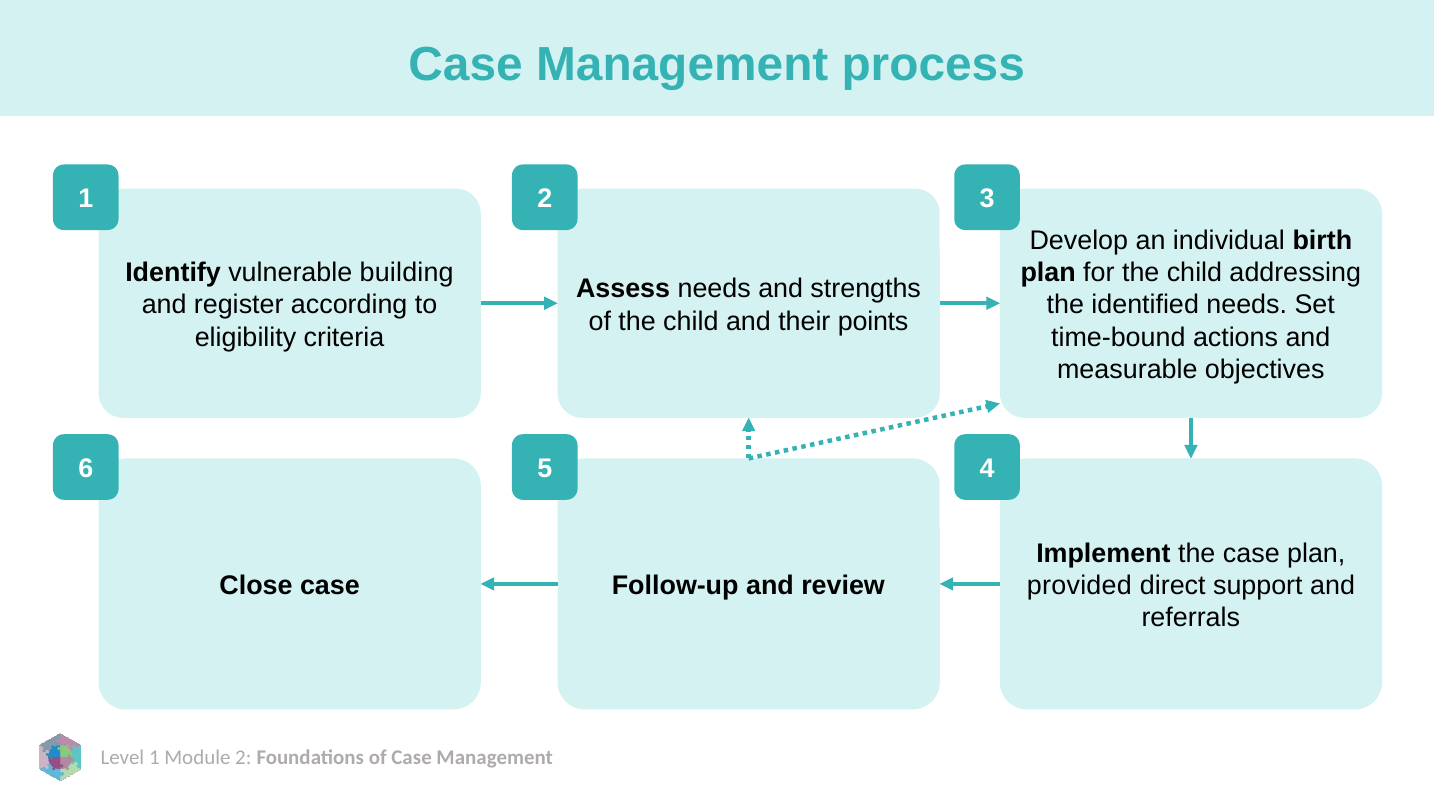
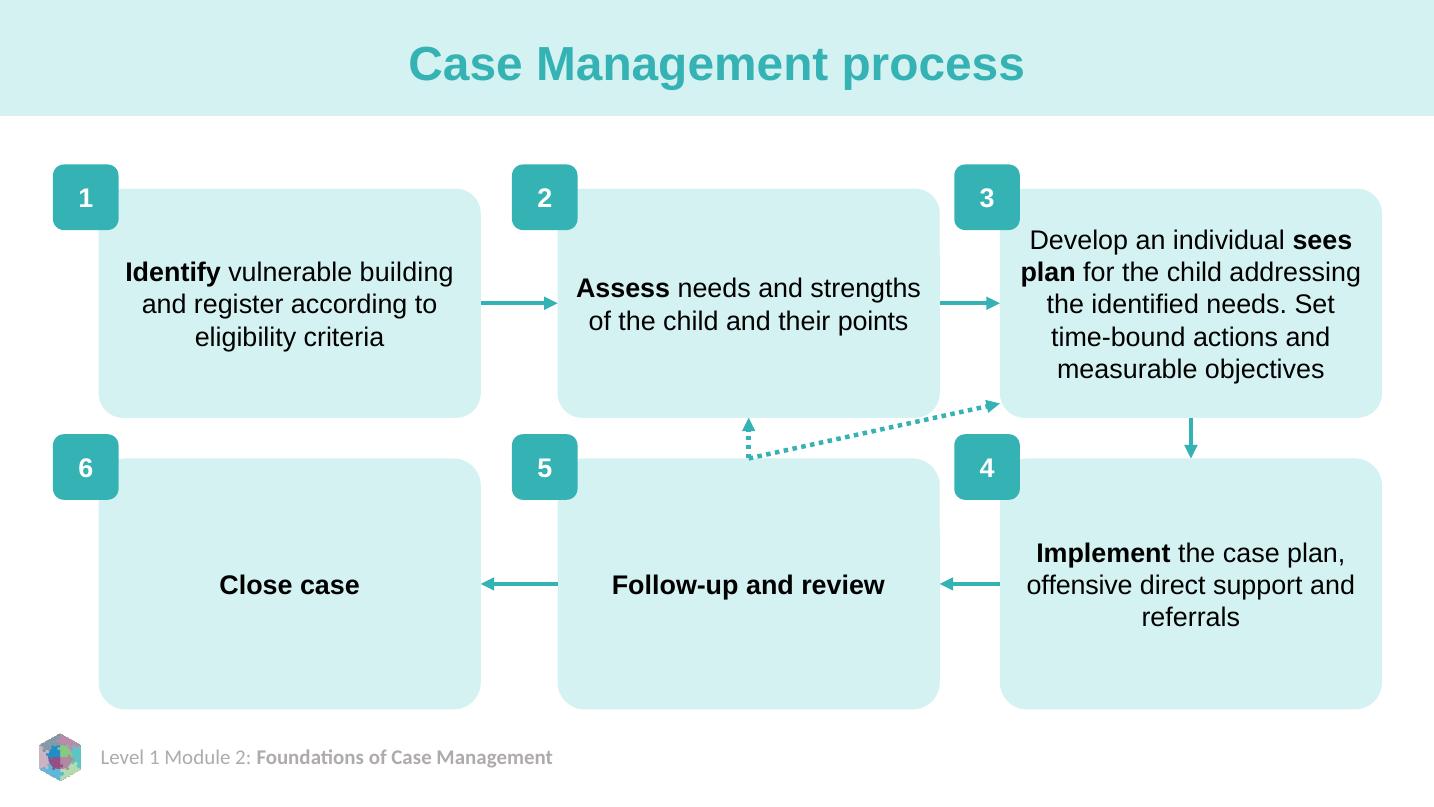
birth: birth -> sees (1322, 240)
provided: provided -> offensive (1080, 586)
